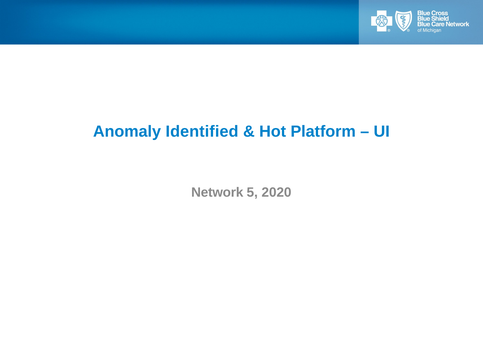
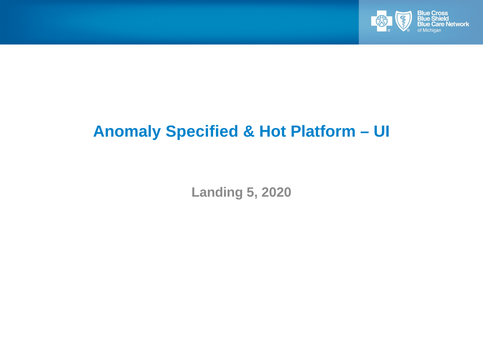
Identified: Identified -> Specified (202, 131)
Network: Network -> Landing (217, 193)
